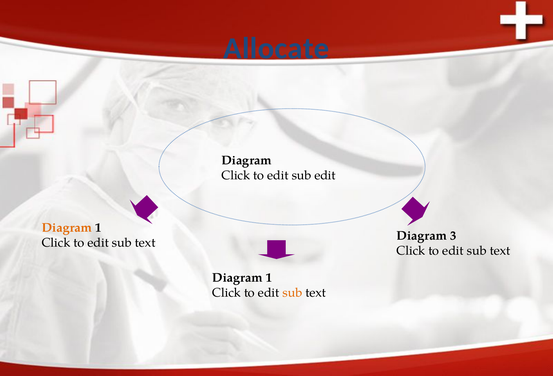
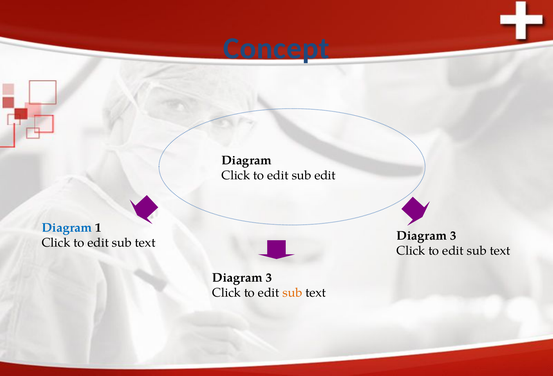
Allocate: Allocate -> Concept (276, 49)
Diagram colour: orange -> blue (67, 228)
1: 1 -> 3 (269, 278)
